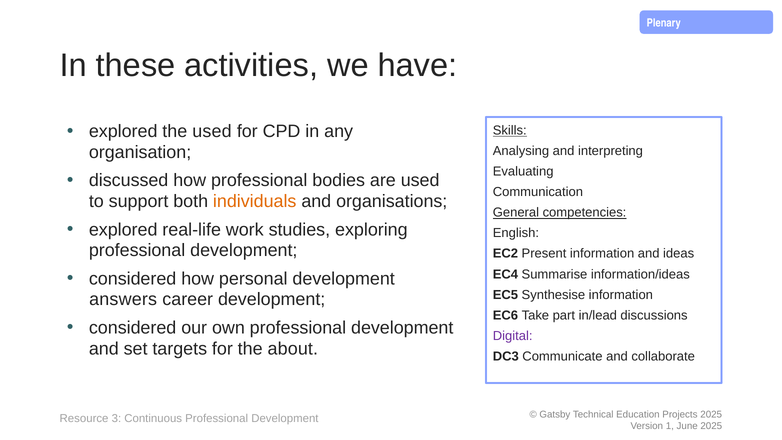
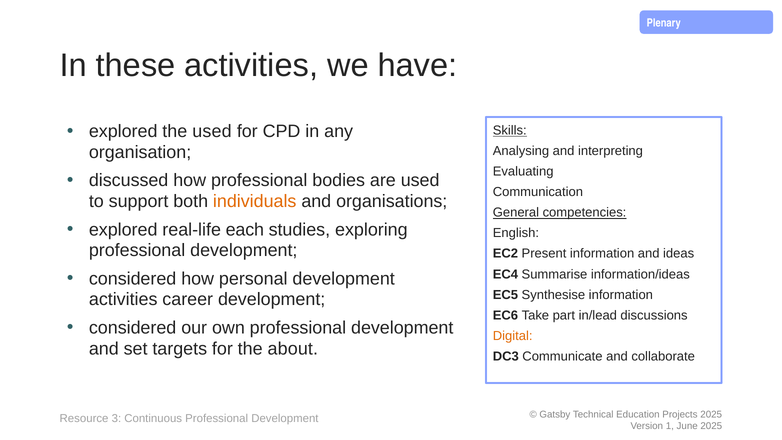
work: work -> each (245, 230)
answers: answers -> activities (123, 299)
Digital colour: purple -> orange (513, 336)
